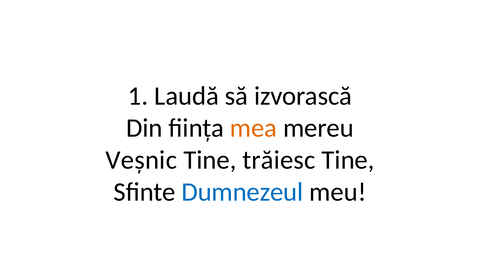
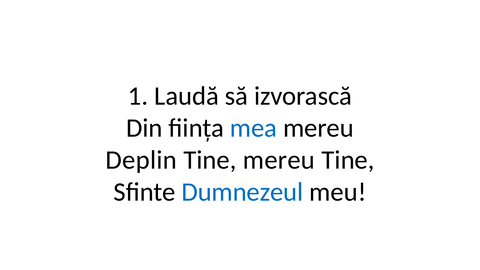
mea colour: orange -> blue (253, 128)
Veșnic: Veșnic -> Deplin (141, 160)
Tine trăiesc: trăiesc -> mereu (279, 160)
